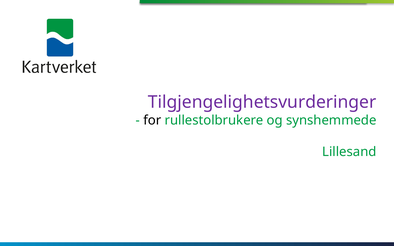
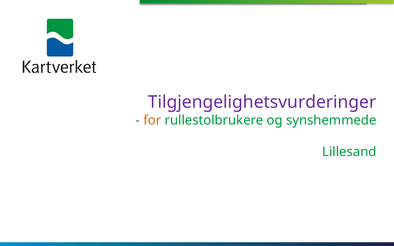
for colour: black -> orange (152, 120)
